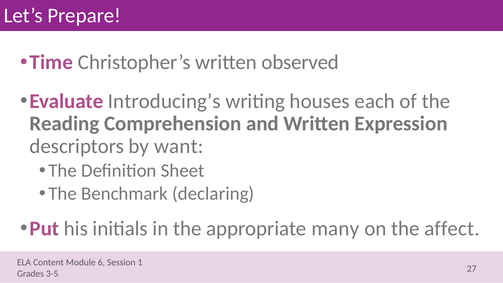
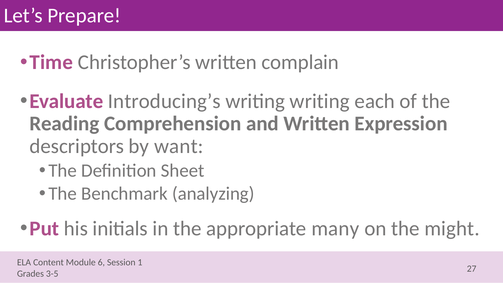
observed: observed -> complain (300, 62)
writing houses: houses -> writing (320, 101)
declaring: declaring -> analyzing (213, 193)
affect: affect -> might (452, 228)
